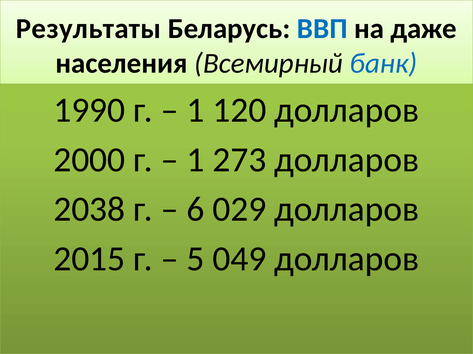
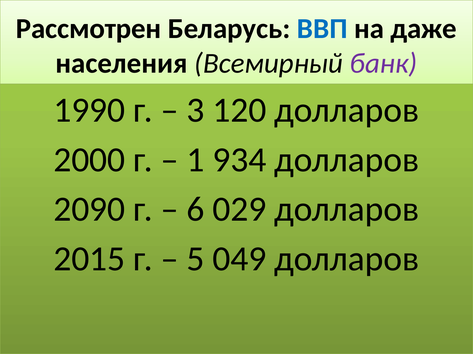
Результаты: Результаты -> Рассмотрен (89, 29)
банк colour: blue -> purple (383, 63)
1: 1 -> 3 (195, 110)
273: 273 -> 934 (239, 160)
2038: 2038 -> 2090 (89, 210)
